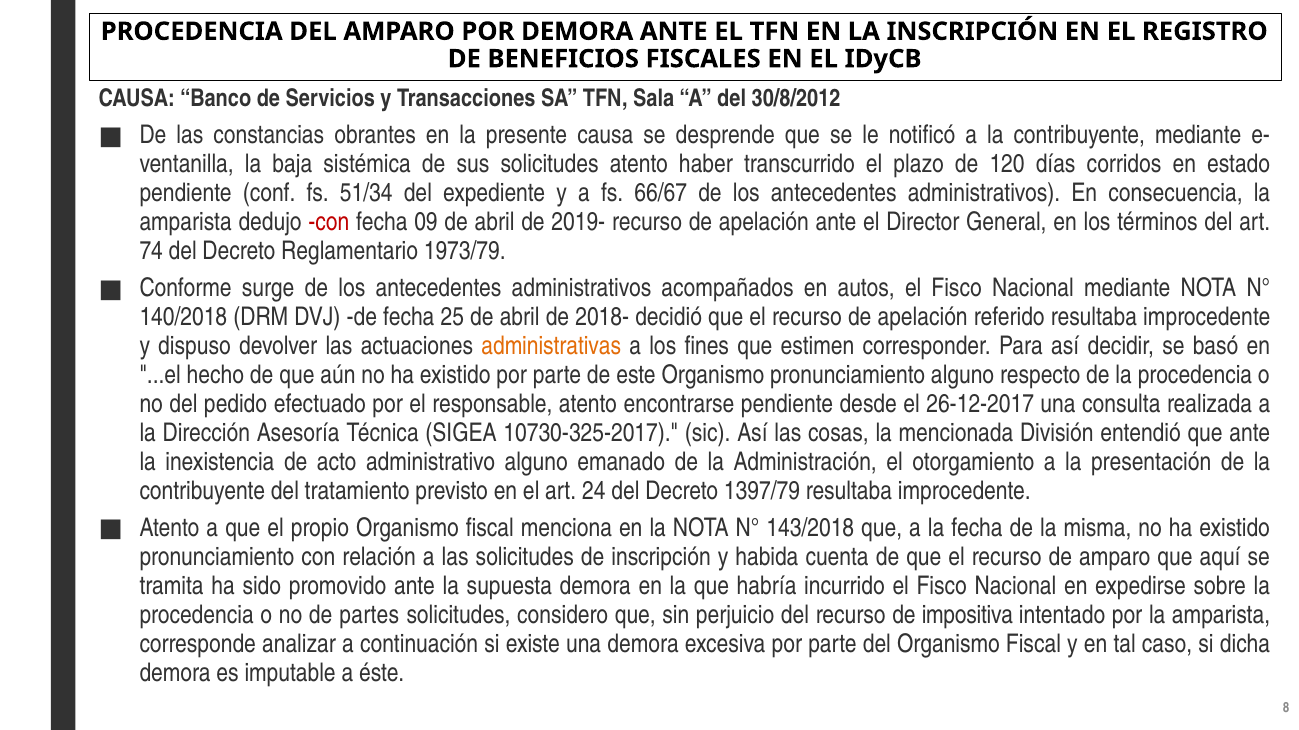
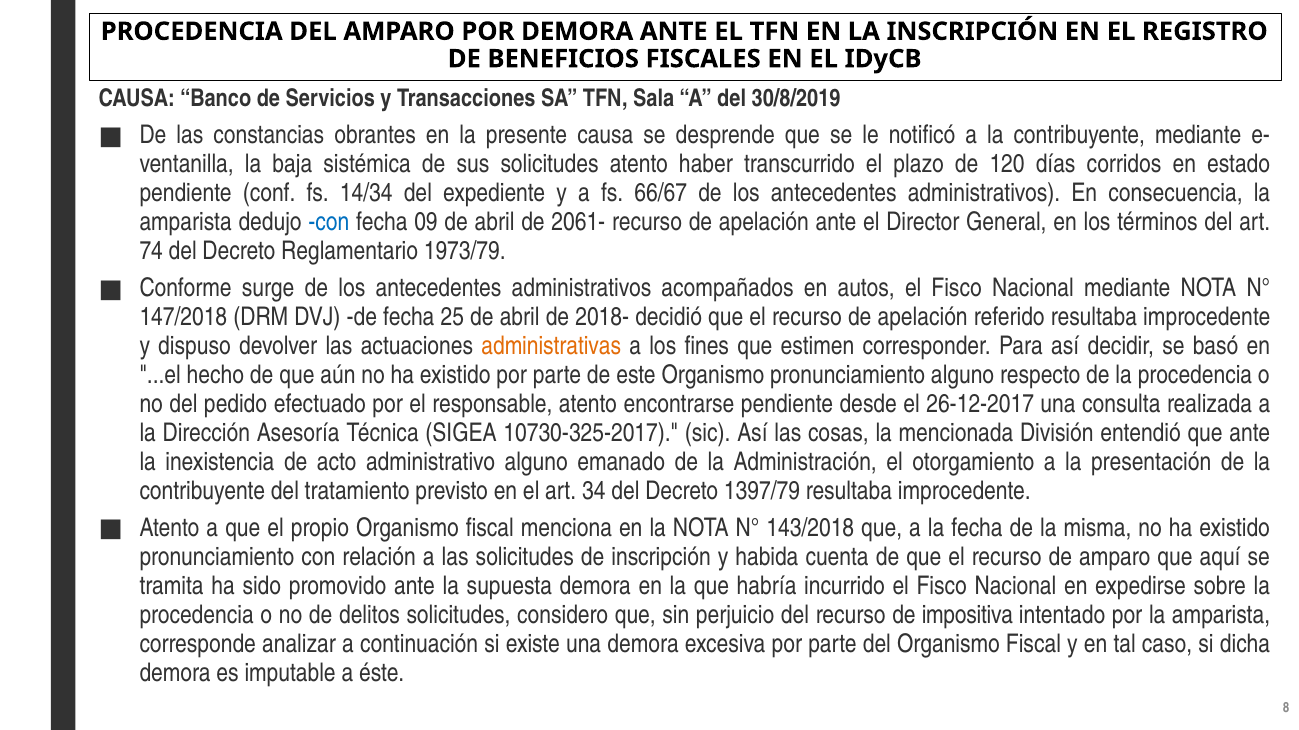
30/8/2012: 30/8/2012 -> 30/8/2019 (796, 99)
51/34: 51/34 -> 14/34 (366, 193)
con colour: red -> blue (329, 222)
2019-: 2019- -> 2061- (578, 222)
140/2018: 140/2018 -> 147/2018 (183, 318)
24: 24 -> 34 (594, 492)
partes: partes -> delitos (369, 616)
